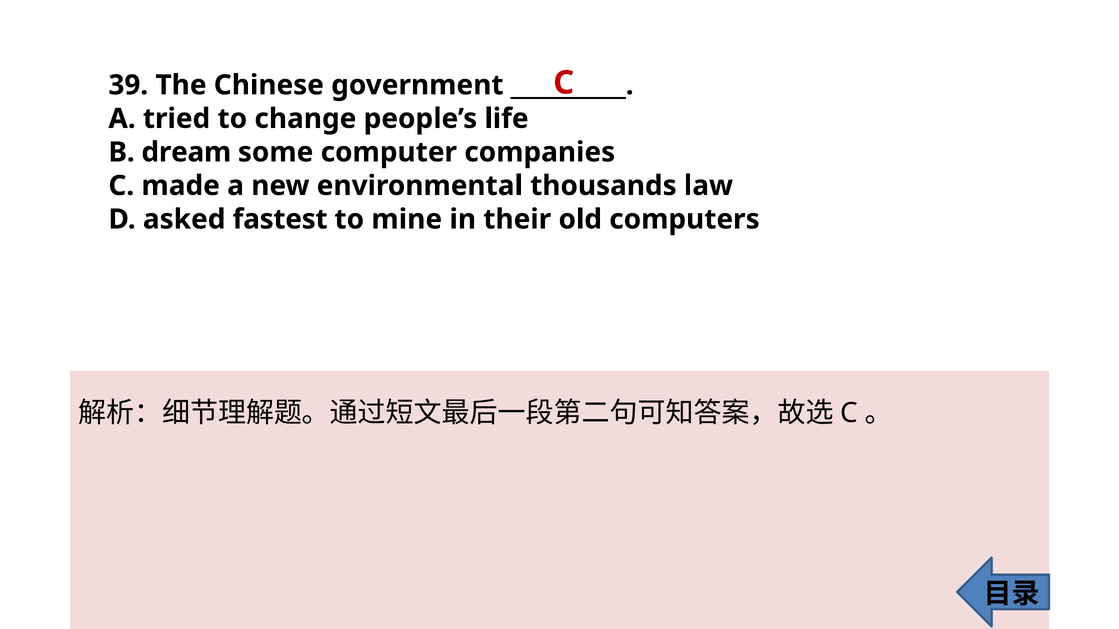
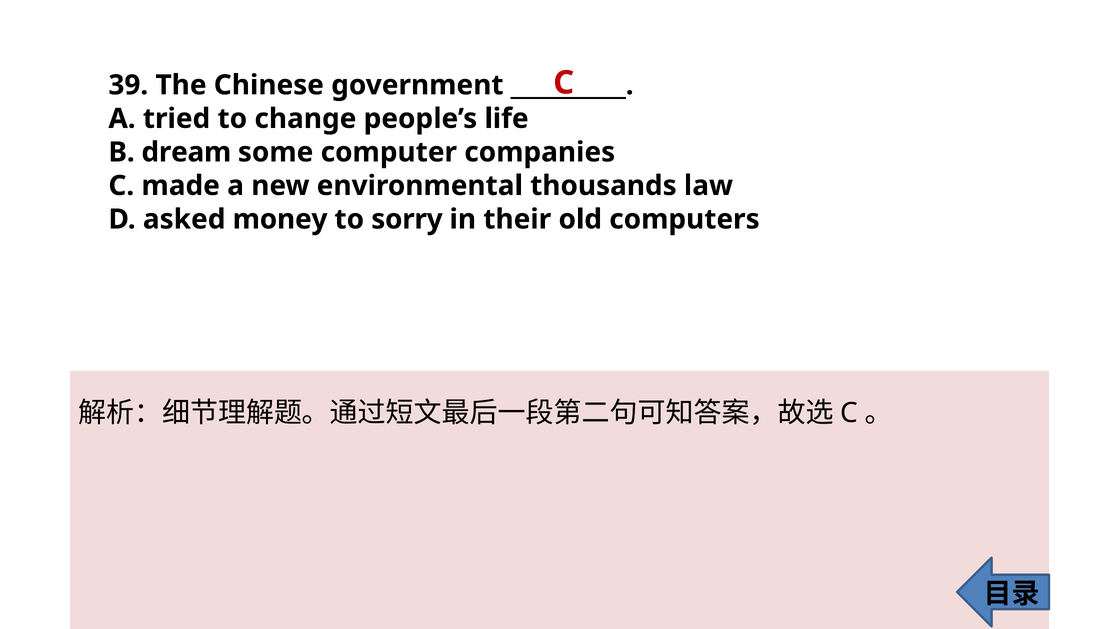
fastest: fastest -> money (280, 219)
mine: mine -> sorry (407, 219)
